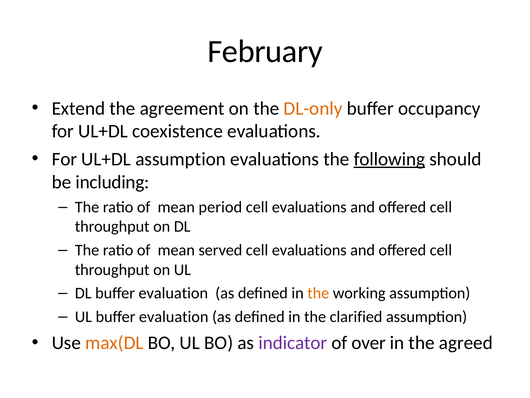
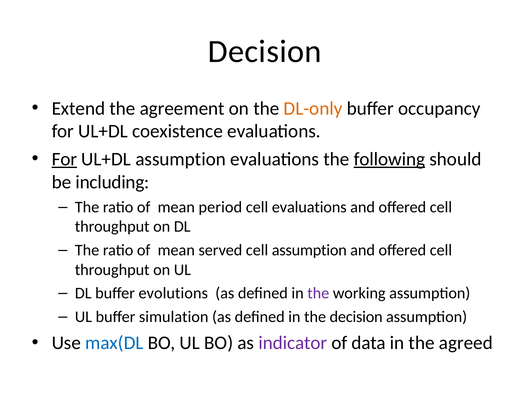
February: February -> Decision (265, 51)
For underline: none -> present (64, 159)
served cell evaluations: evaluations -> assumption (309, 250)
DL buffer evaluation: evaluation -> evolutions (173, 293)
the colour: orange -> purple (318, 293)
UL buffer evaluation: evaluation -> simulation (174, 316)
the clarified: clarified -> decision (356, 316)
max(DL colour: orange -> blue (114, 343)
over: over -> data (369, 343)
